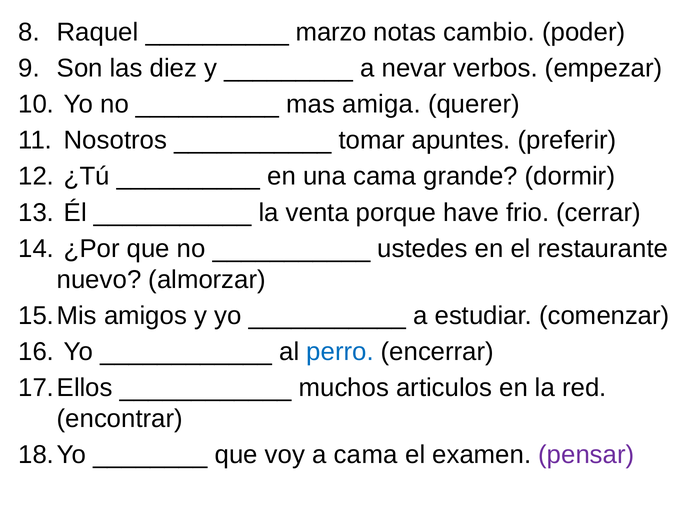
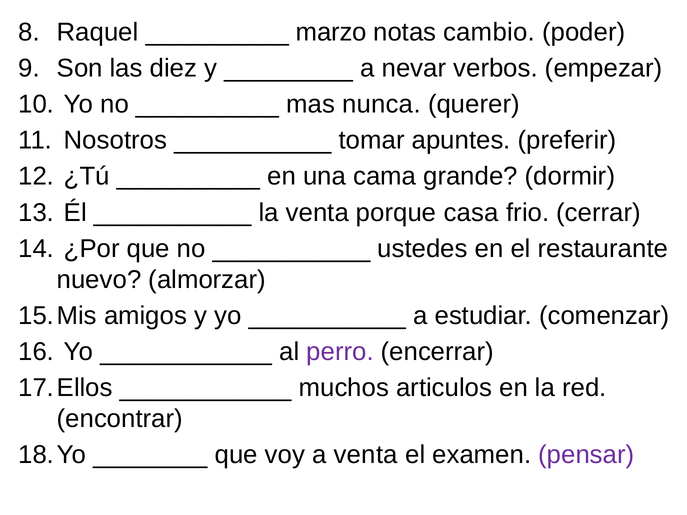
amiga: amiga -> nunca (381, 104)
have: have -> casa (471, 213)
perro colour: blue -> purple (340, 352)
a cama: cama -> venta (366, 455)
